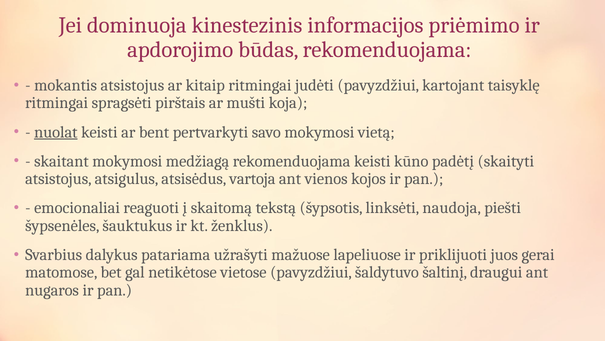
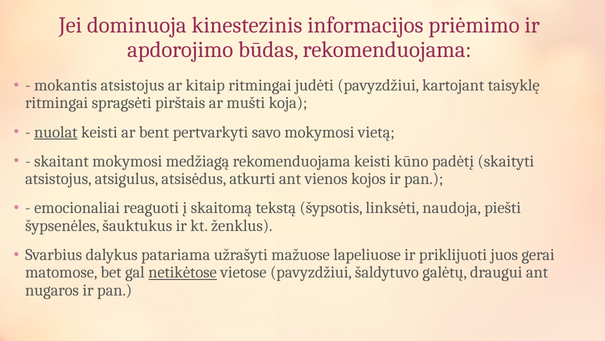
vartoja: vartoja -> atkurti (252, 179)
netikėtose underline: none -> present (183, 272)
šaltinį: šaltinį -> galėtų (445, 272)
